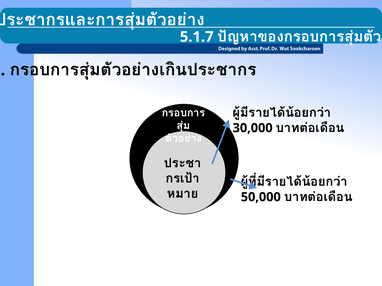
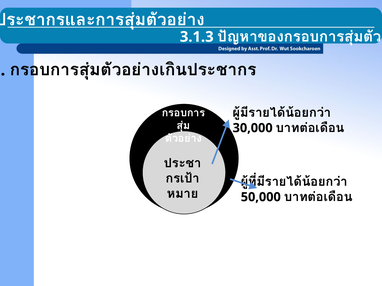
5.1.7: 5.1.7 -> 3.1.3 (197, 37)
